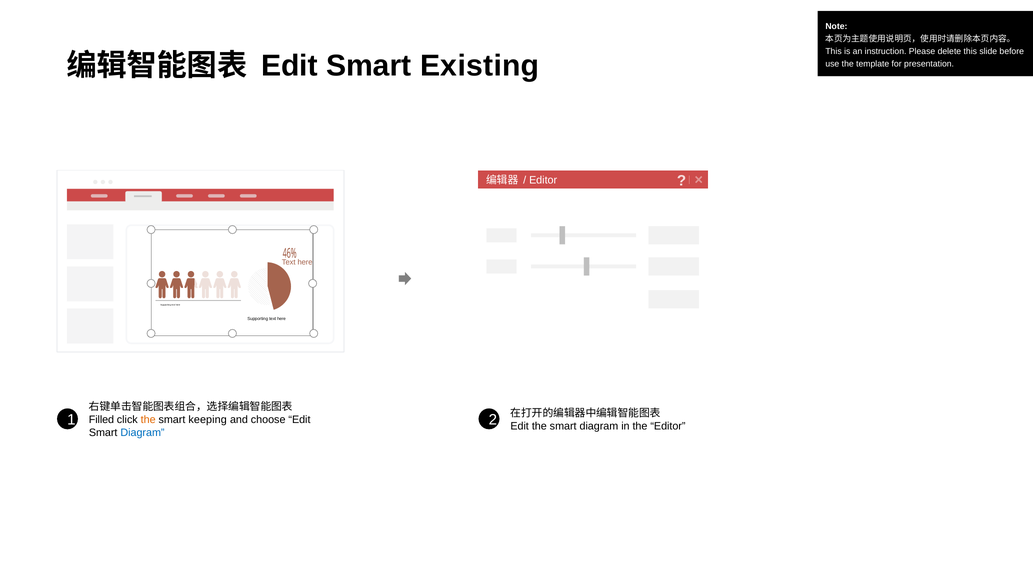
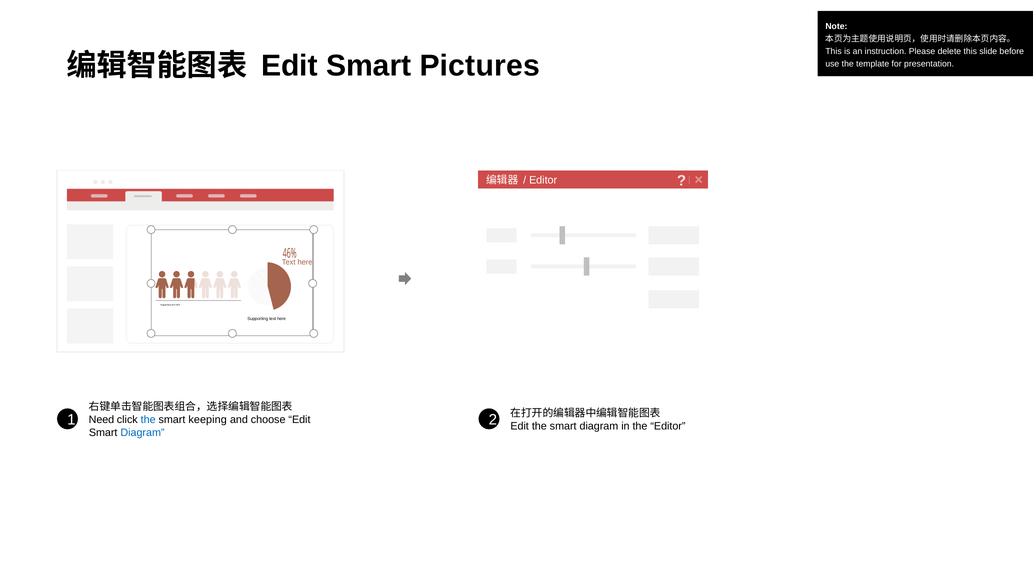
Existing: Existing -> Pictures (480, 66)
Filled: Filled -> Need (101, 420)
the colour: orange -> blue (148, 420)
